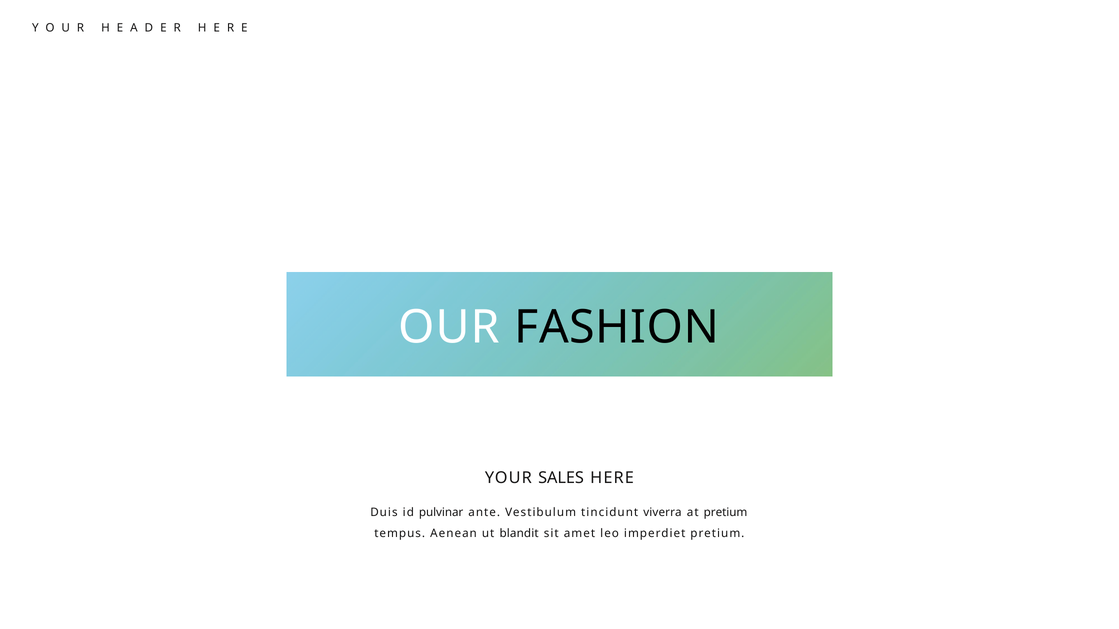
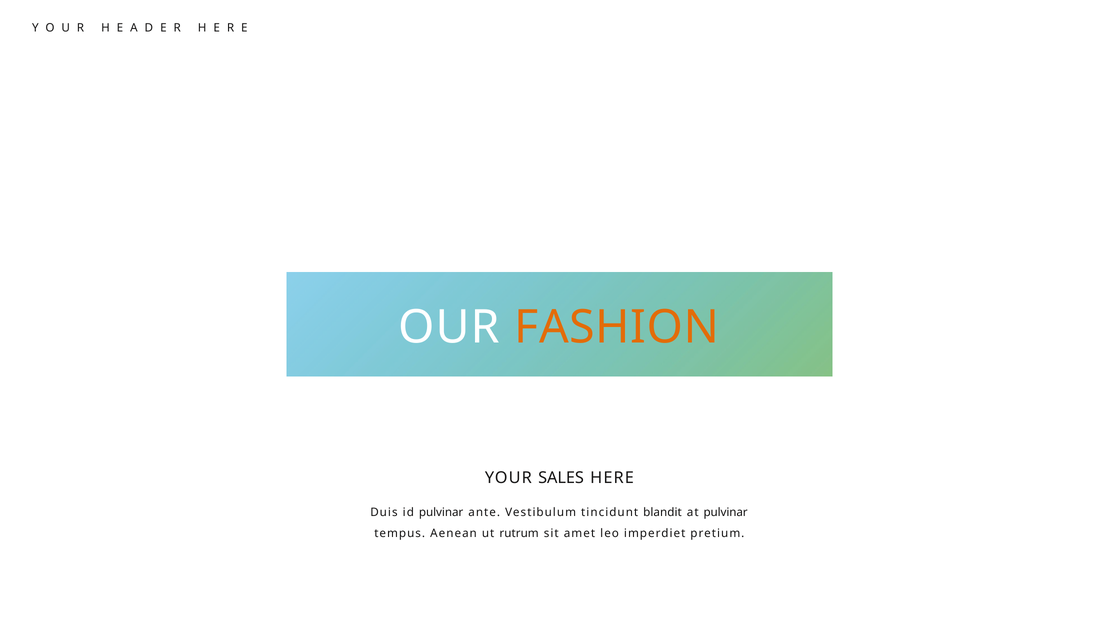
FASHION colour: black -> orange (617, 327)
viverra: viverra -> blandit (663, 513)
at pretium: pretium -> pulvinar (726, 513)
blandit: blandit -> rutrum (519, 534)
